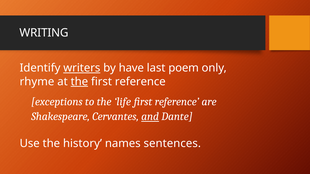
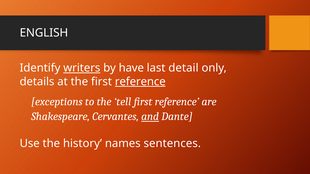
WRITING: WRITING -> ENGLISH (44, 33)
poem: poem -> detail (183, 68)
rhyme: rhyme -> details (37, 82)
the underline: present -> none (79, 82)
reference underline: none -> present (140, 82)
life: life -> tell (123, 102)
